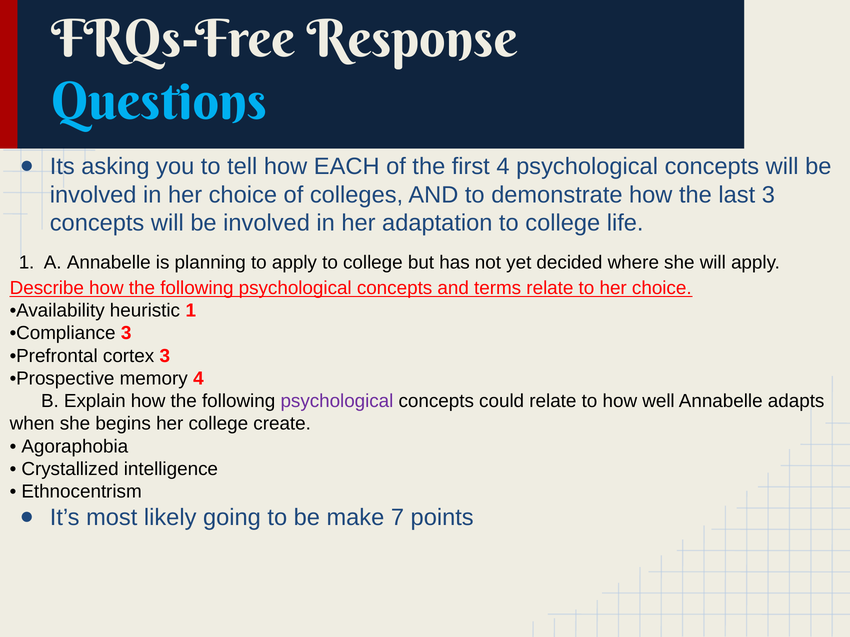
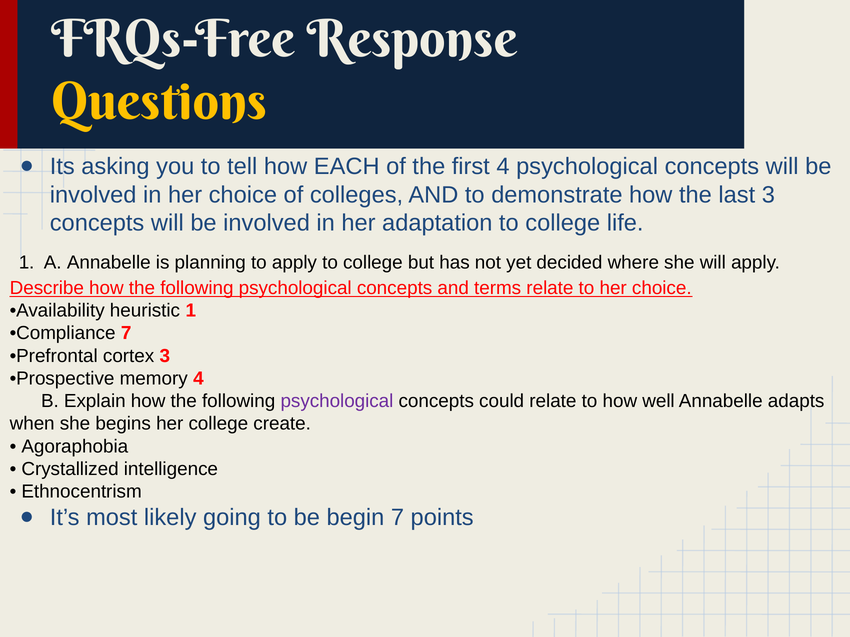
Questions colour: light blue -> yellow (159, 102)
Compliance 3: 3 -> 7 (126, 333)
make: make -> begin (355, 518)
